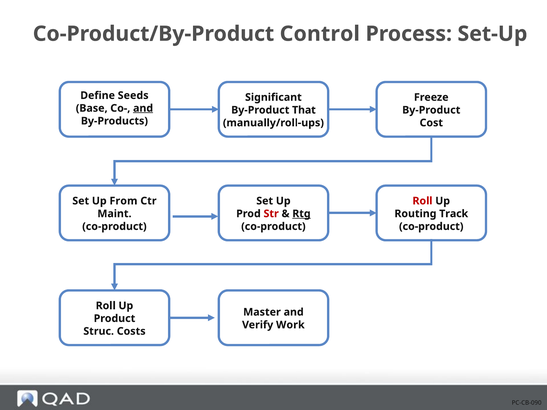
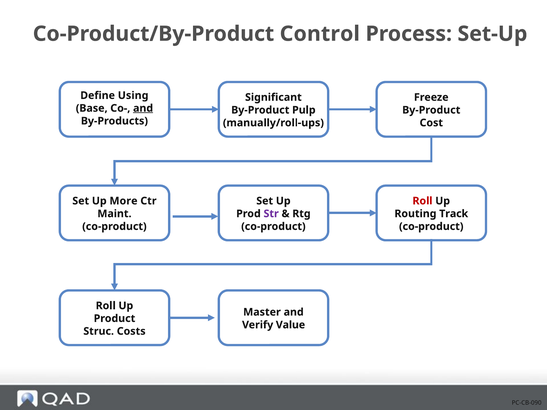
Seeds: Seeds -> Using (133, 96)
That: That -> Pulp (304, 110)
From: From -> More (123, 201)
Str colour: red -> purple (271, 214)
Rtg underline: present -> none (301, 214)
Work: Work -> Value (290, 325)
